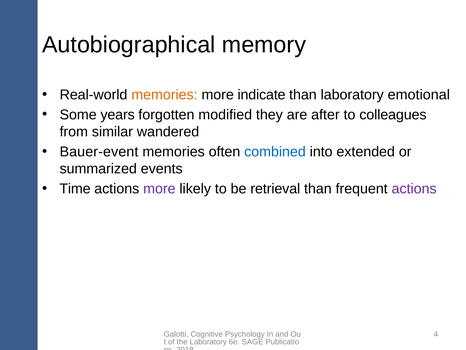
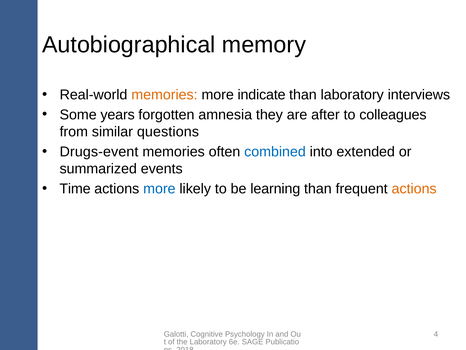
emotional: emotional -> interviews (419, 95)
modified: modified -> amnesia (225, 115)
wandered: wandered -> questions (168, 132)
Bauer-event: Bauer-event -> Drugs-event (99, 152)
more colour: purple -> blue (159, 189)
retrieval: retrieval -> learning (275, 189)
actions colour: purple -> orange (414, 189)
